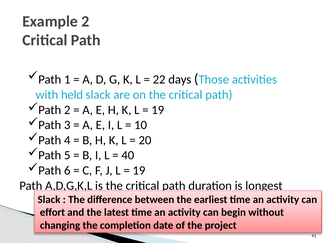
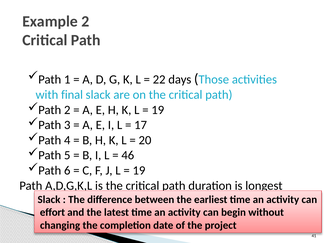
held: held -> final (72, 95)
10: 10 -> 17 (141, 125)
40: 40 -> 46 (128, 155)
